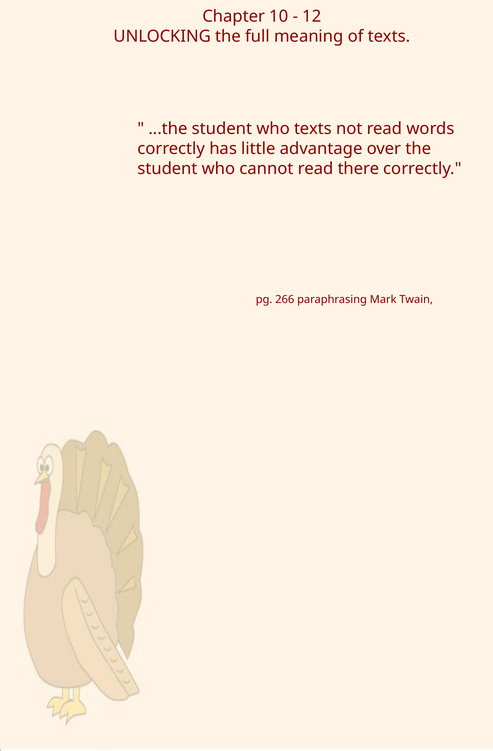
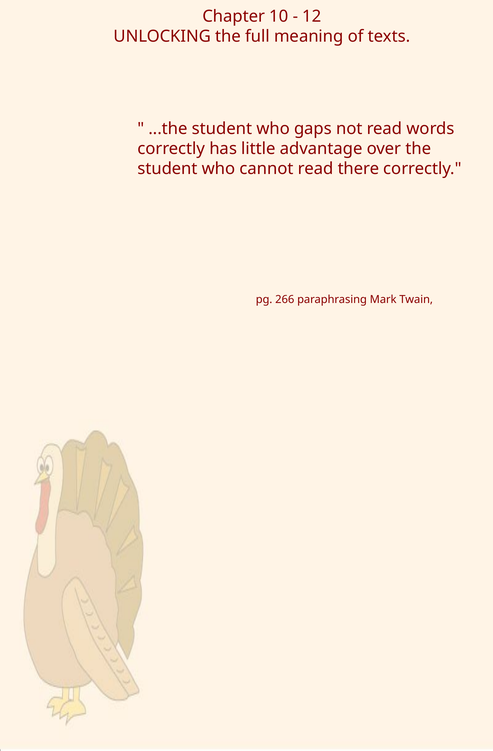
who texts: texts -> gaps (313, 129)
